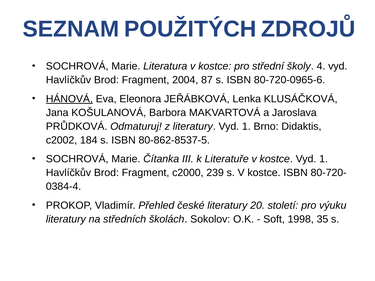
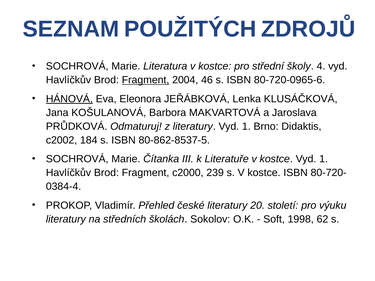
Fragment underline: none -> present (146, 80)
87: 87 -> 46 (207, 80)
35: 35 -> 62 (322, 219)
